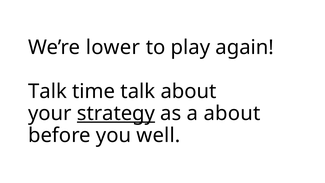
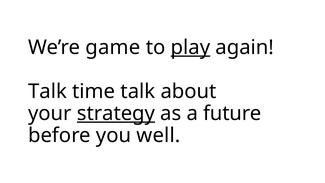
lower: lower -> game (113, 47)
play underline: none -> present (190, 47)
a about: about -> future (232, 113)
